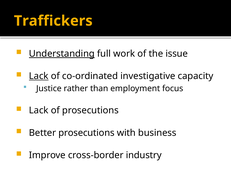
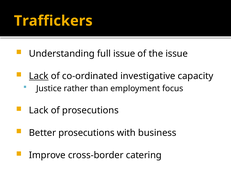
Understanding underline: present -> none (62, 53)
full work: work -> issue (124, 53)
industry: industry -> catering (144, 155)
